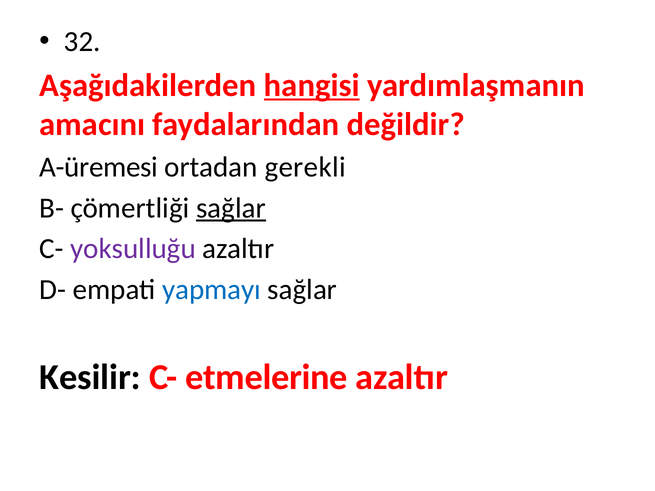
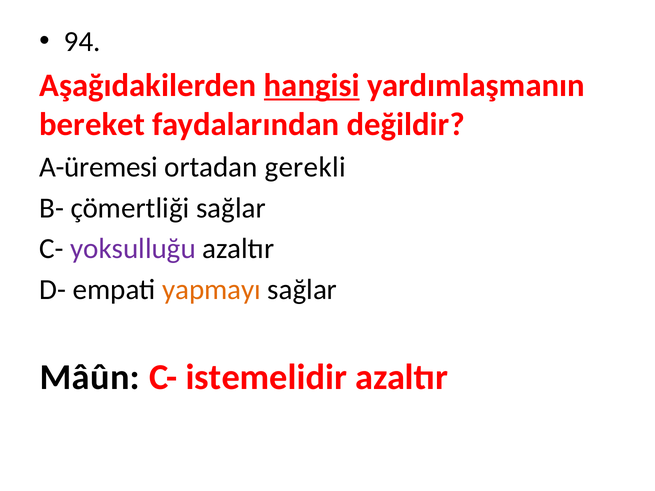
32: 32 -> 94 (82, 41)
amacını: amacını -> bereket (92, 125)
sağlar underline: present -> none (231, 208)
yapmayı colour: blue -> orange (212, 290)
Kesilir: Kesilir -> Mâûn (90, 378)
etmelerine: etmelerine -> istemelidir (266, 378)
